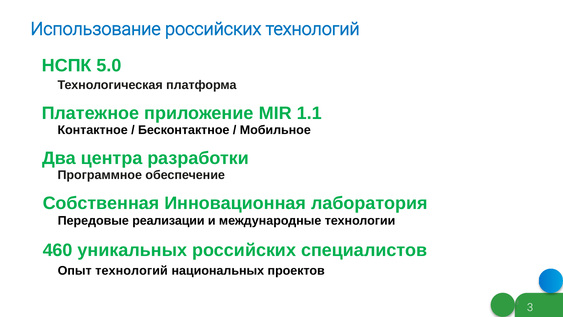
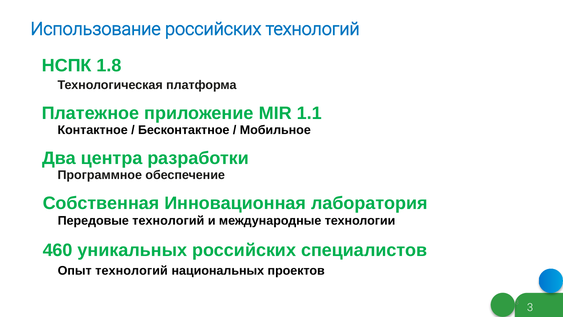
5.0: 5.0 -> 1.8 (109, 65)
Передовые реализации: реализации -> технологий (168, 221)
